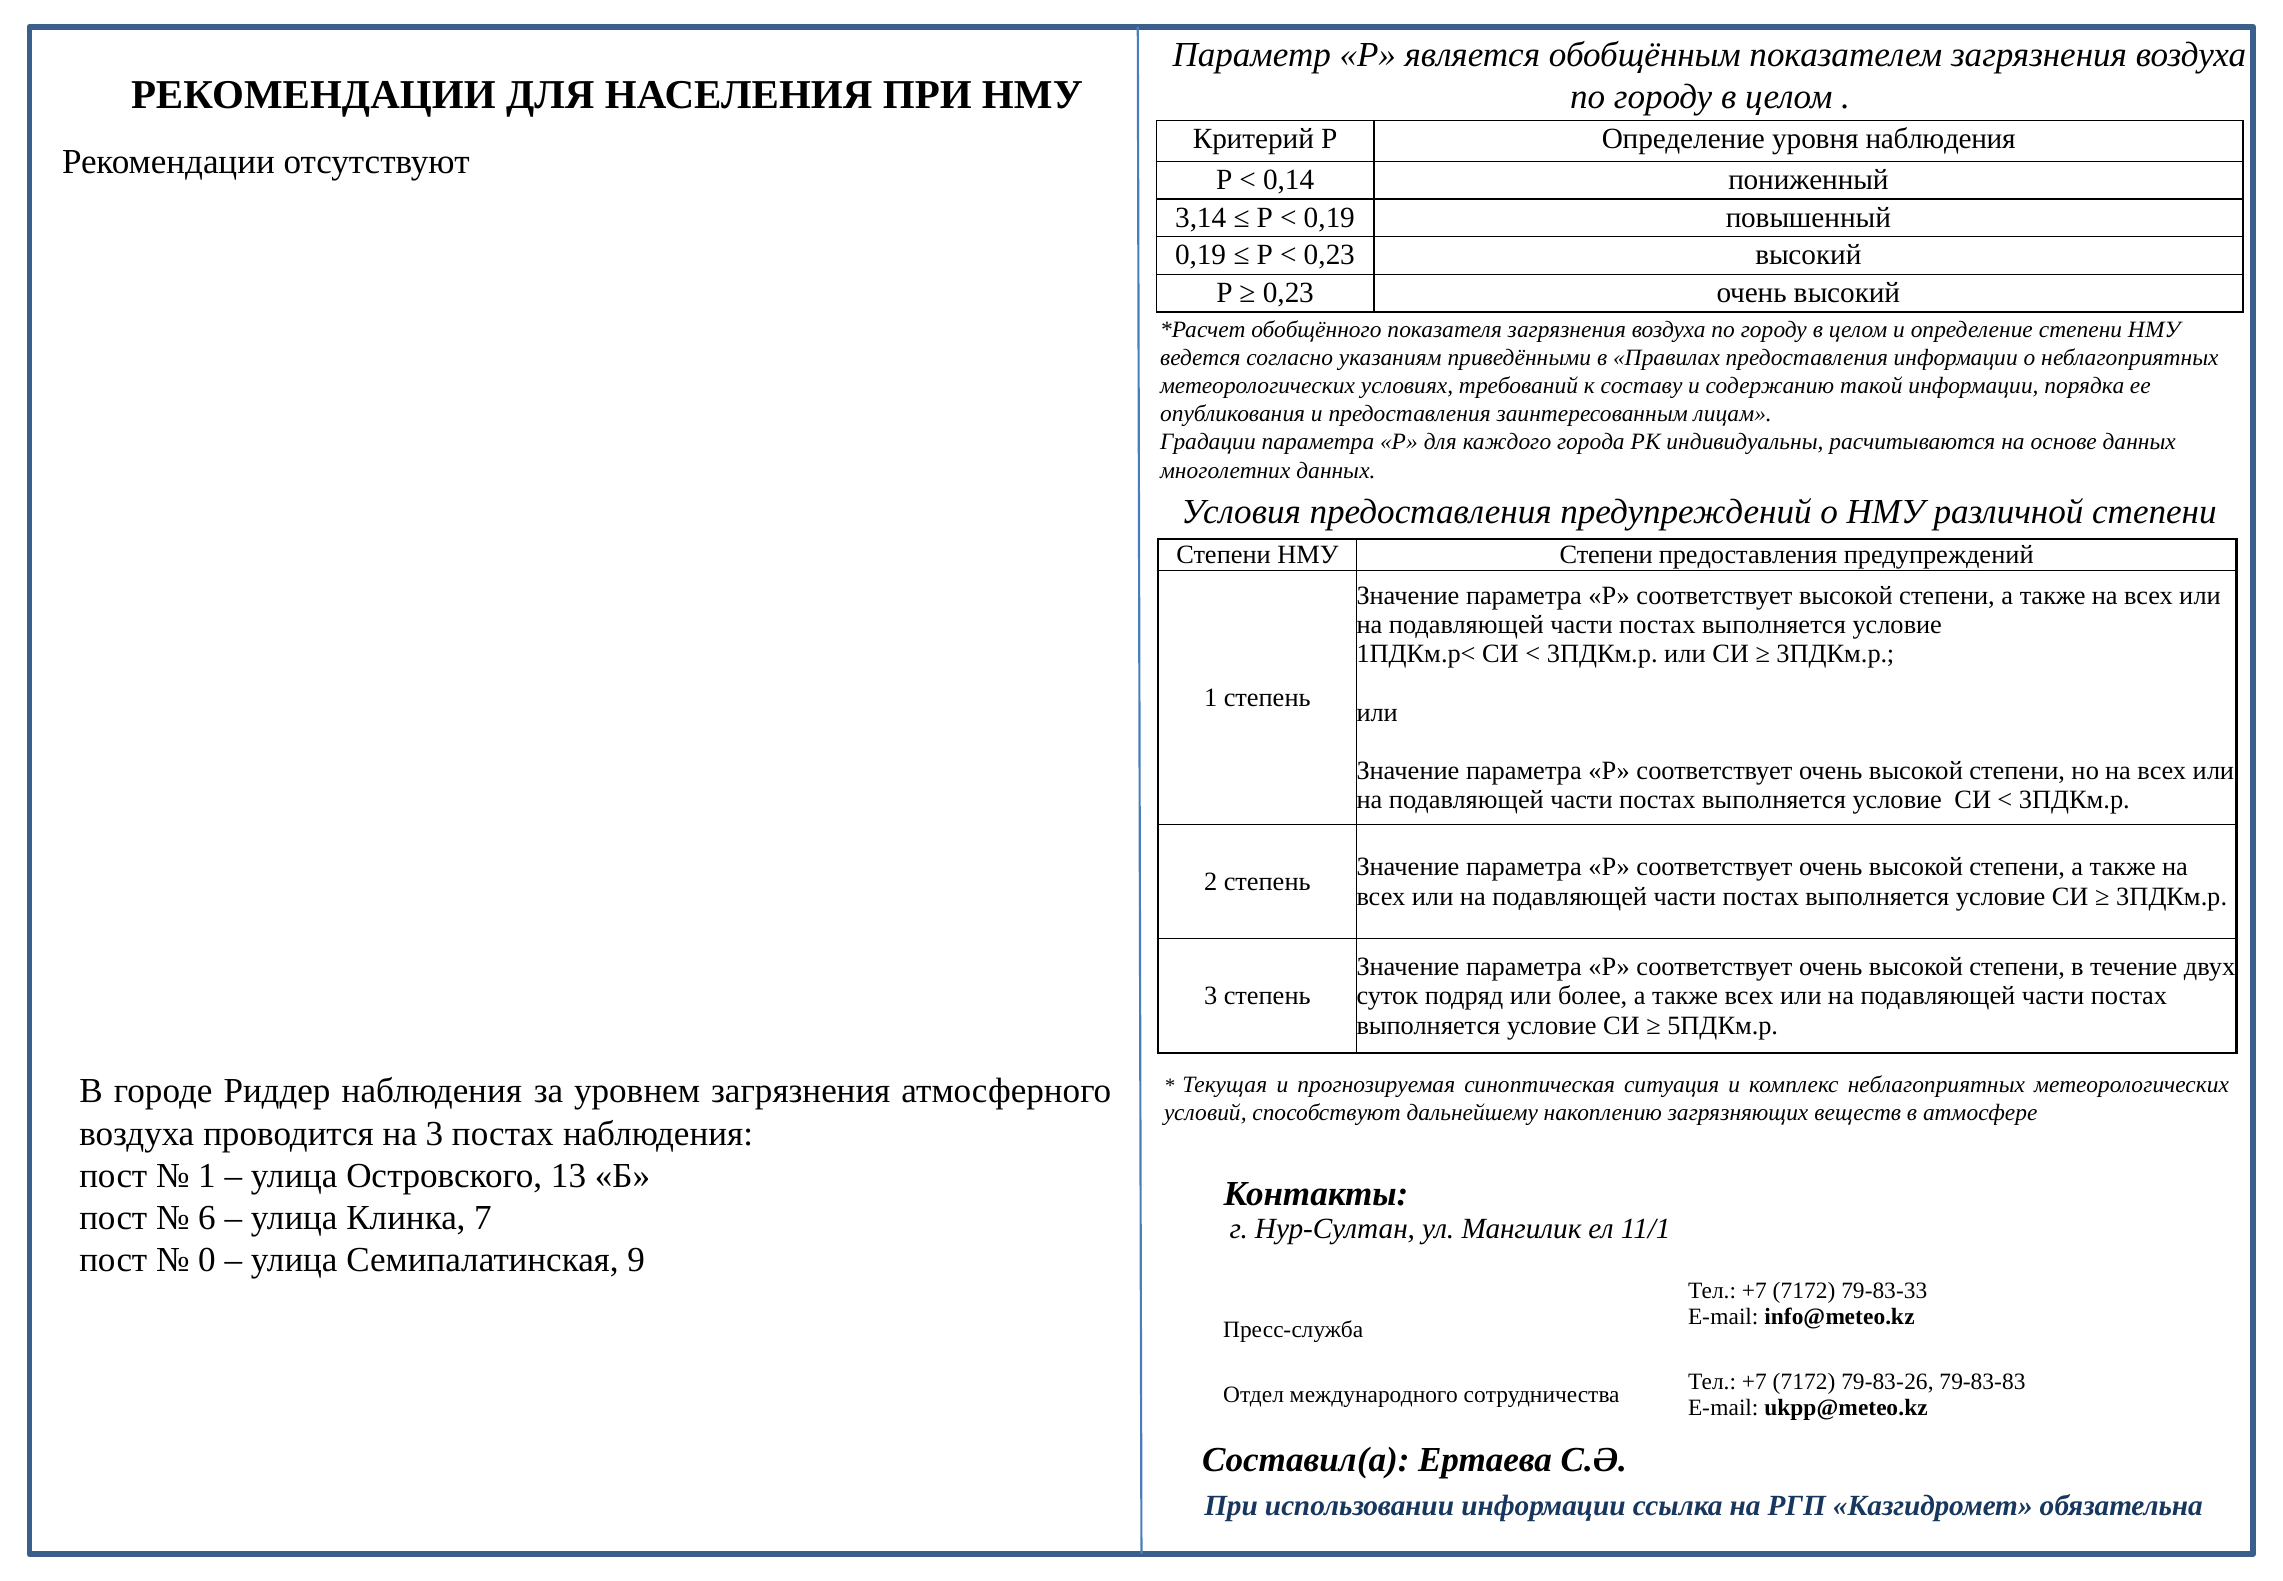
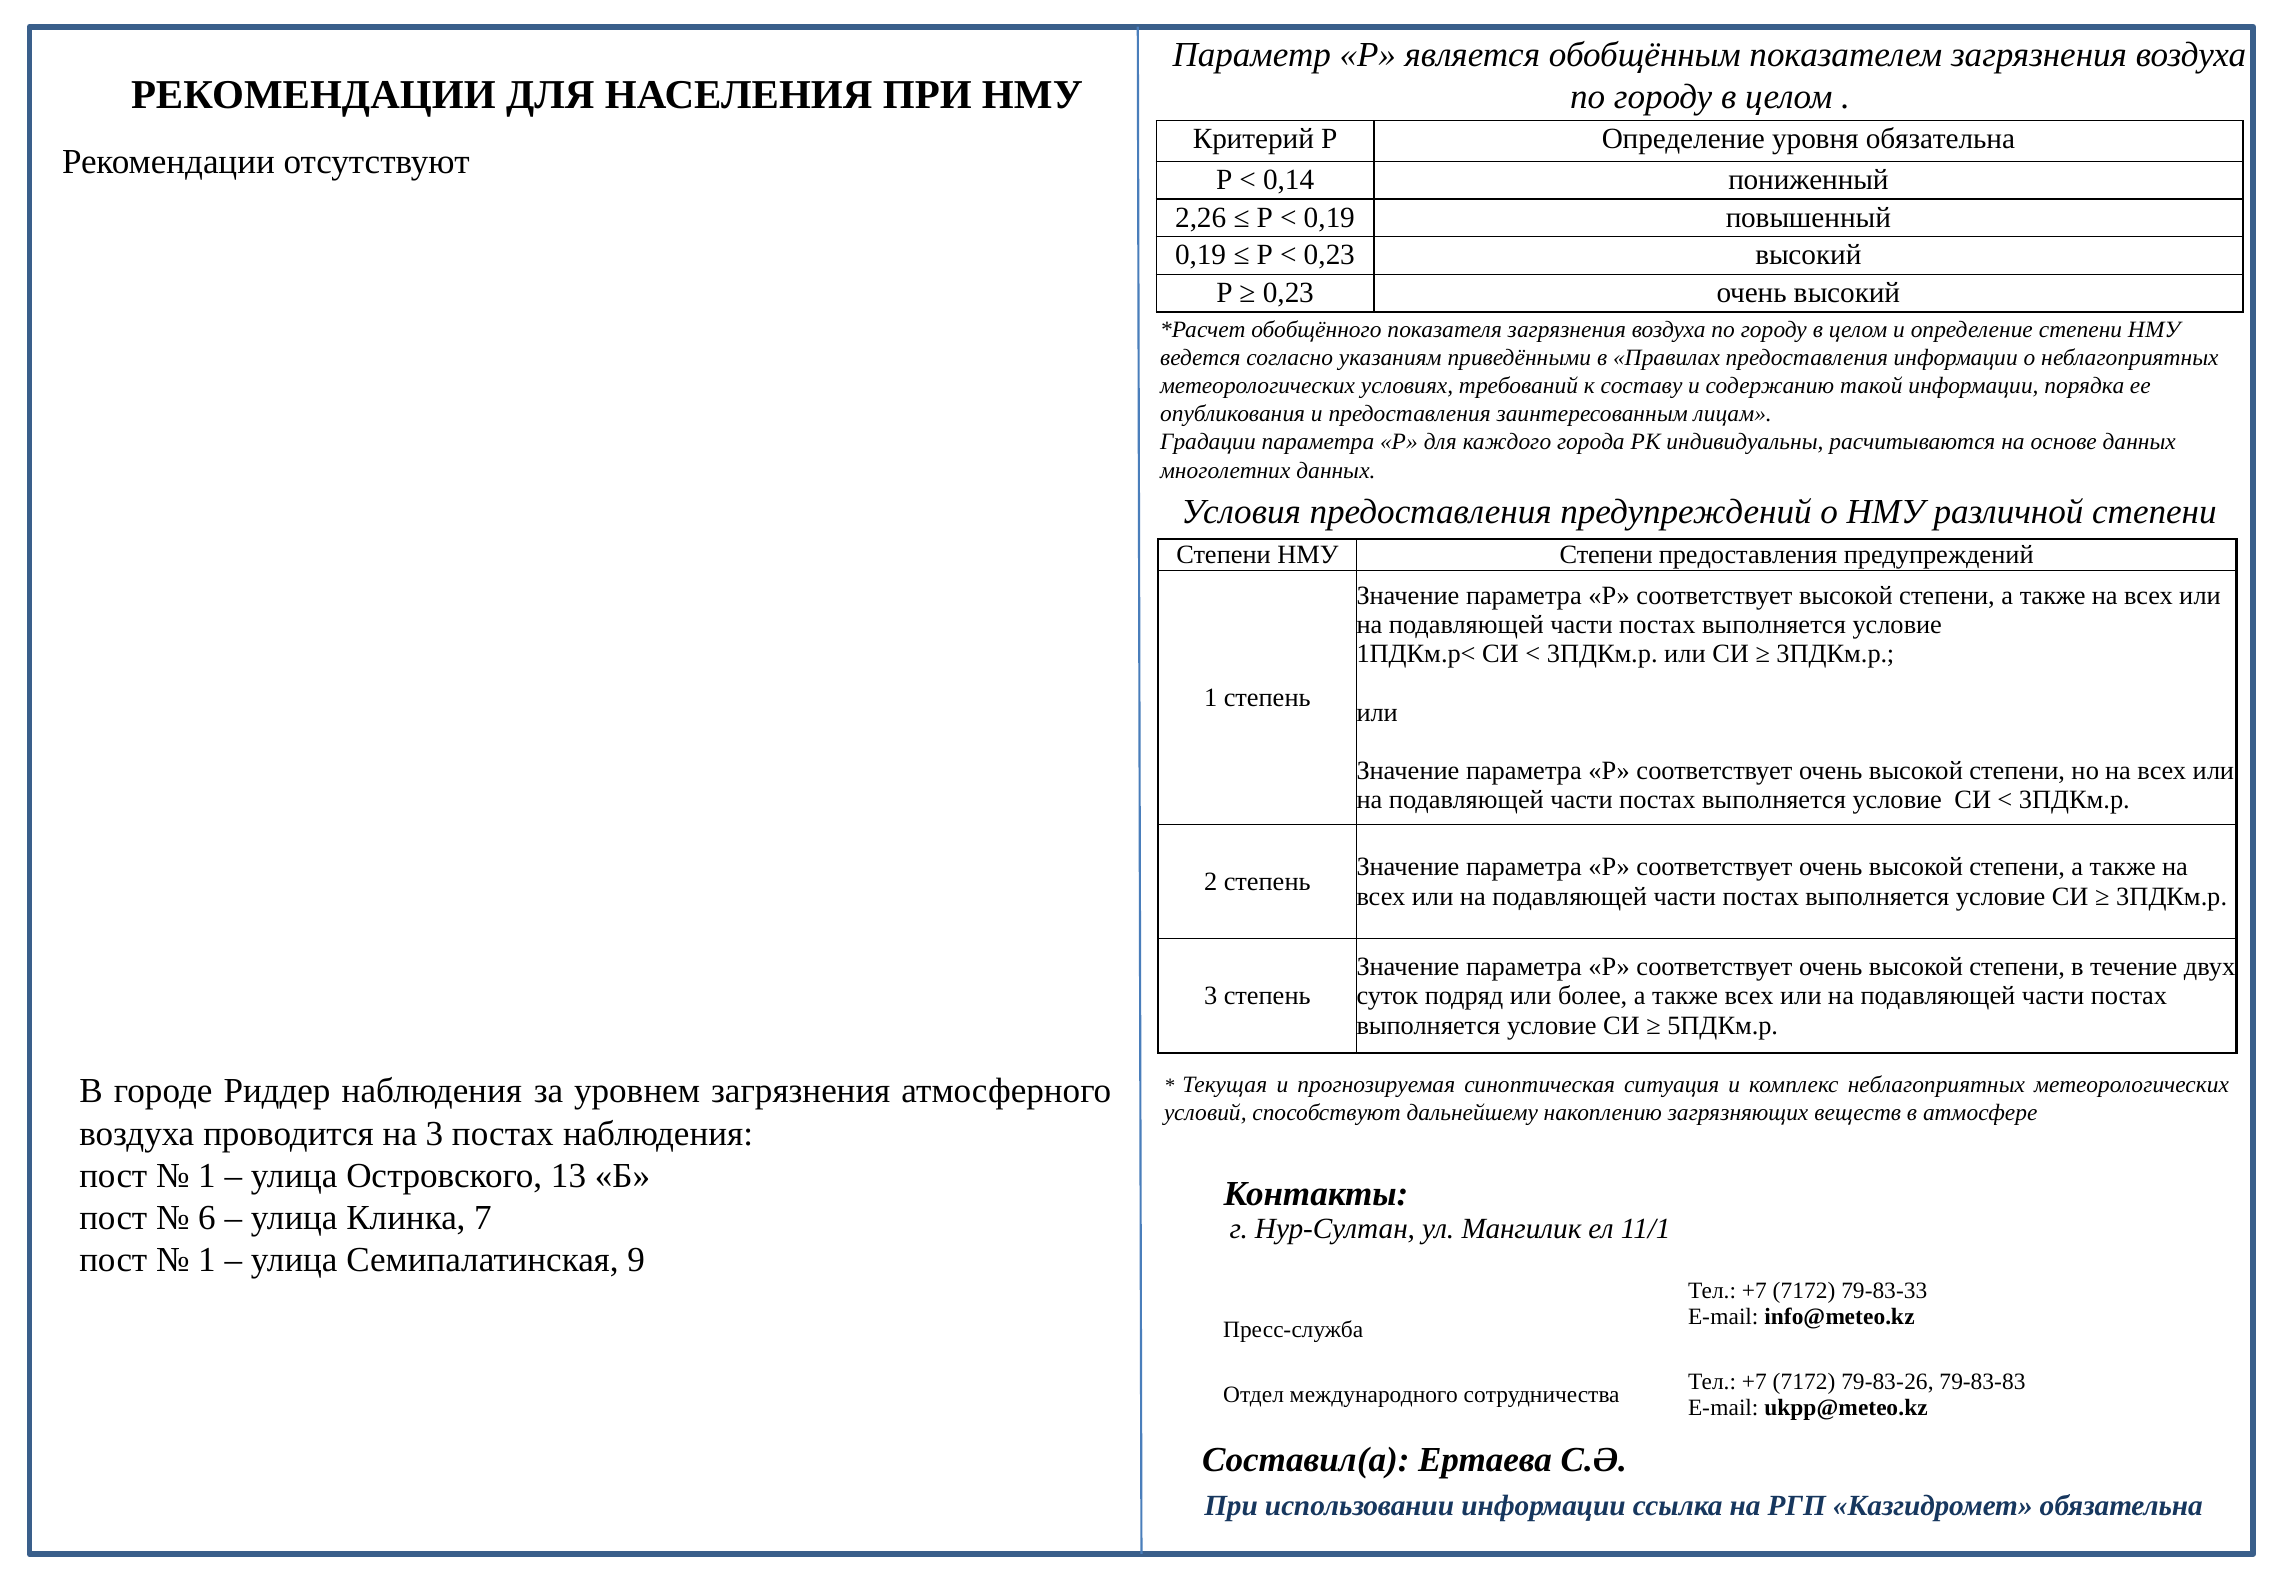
уровня наблюдения: наблюдения -> обязательна (1940, 139)
3,14: 3,14 -> 2,26 (1201, 217)
0: 0 -> 1 (207, 1260)
